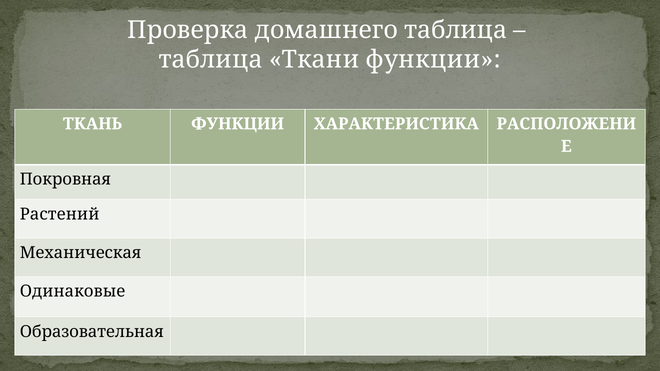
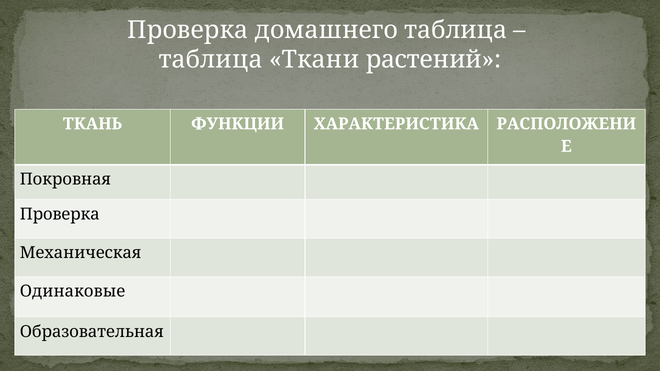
Ткани функции: функции -> растений (433, 60)
Растений: Растений -> Проверка (60, 214)
